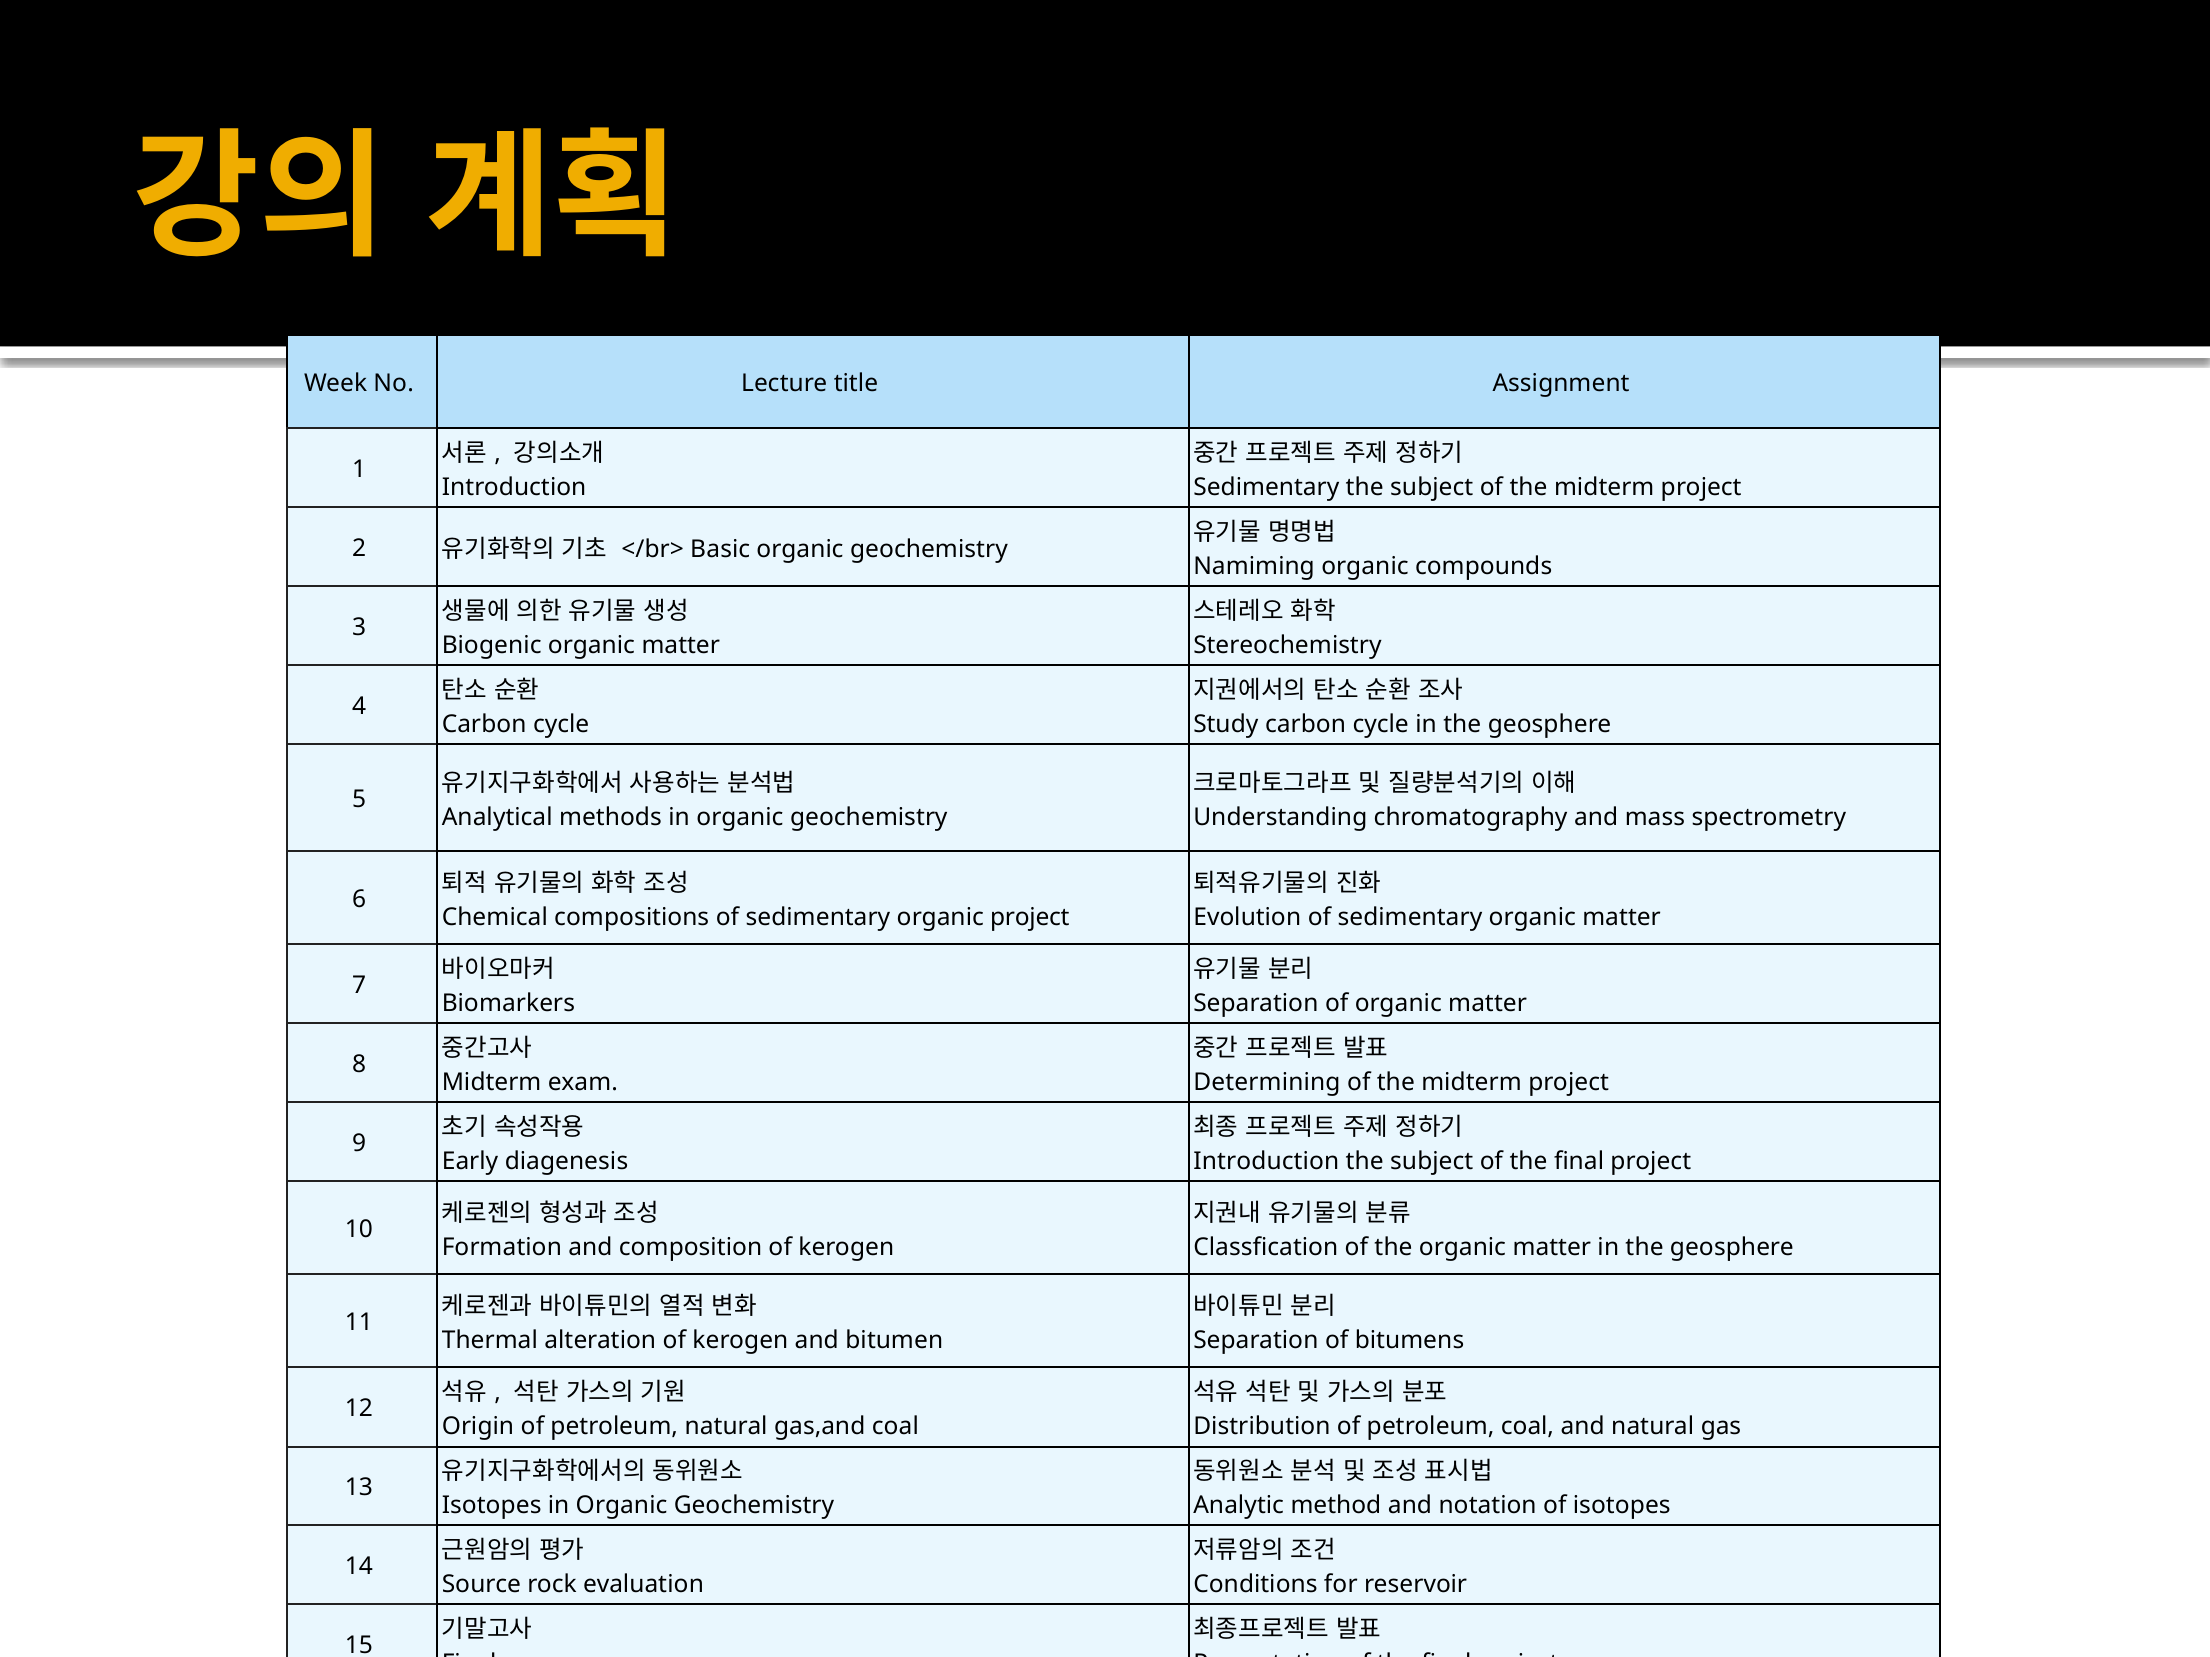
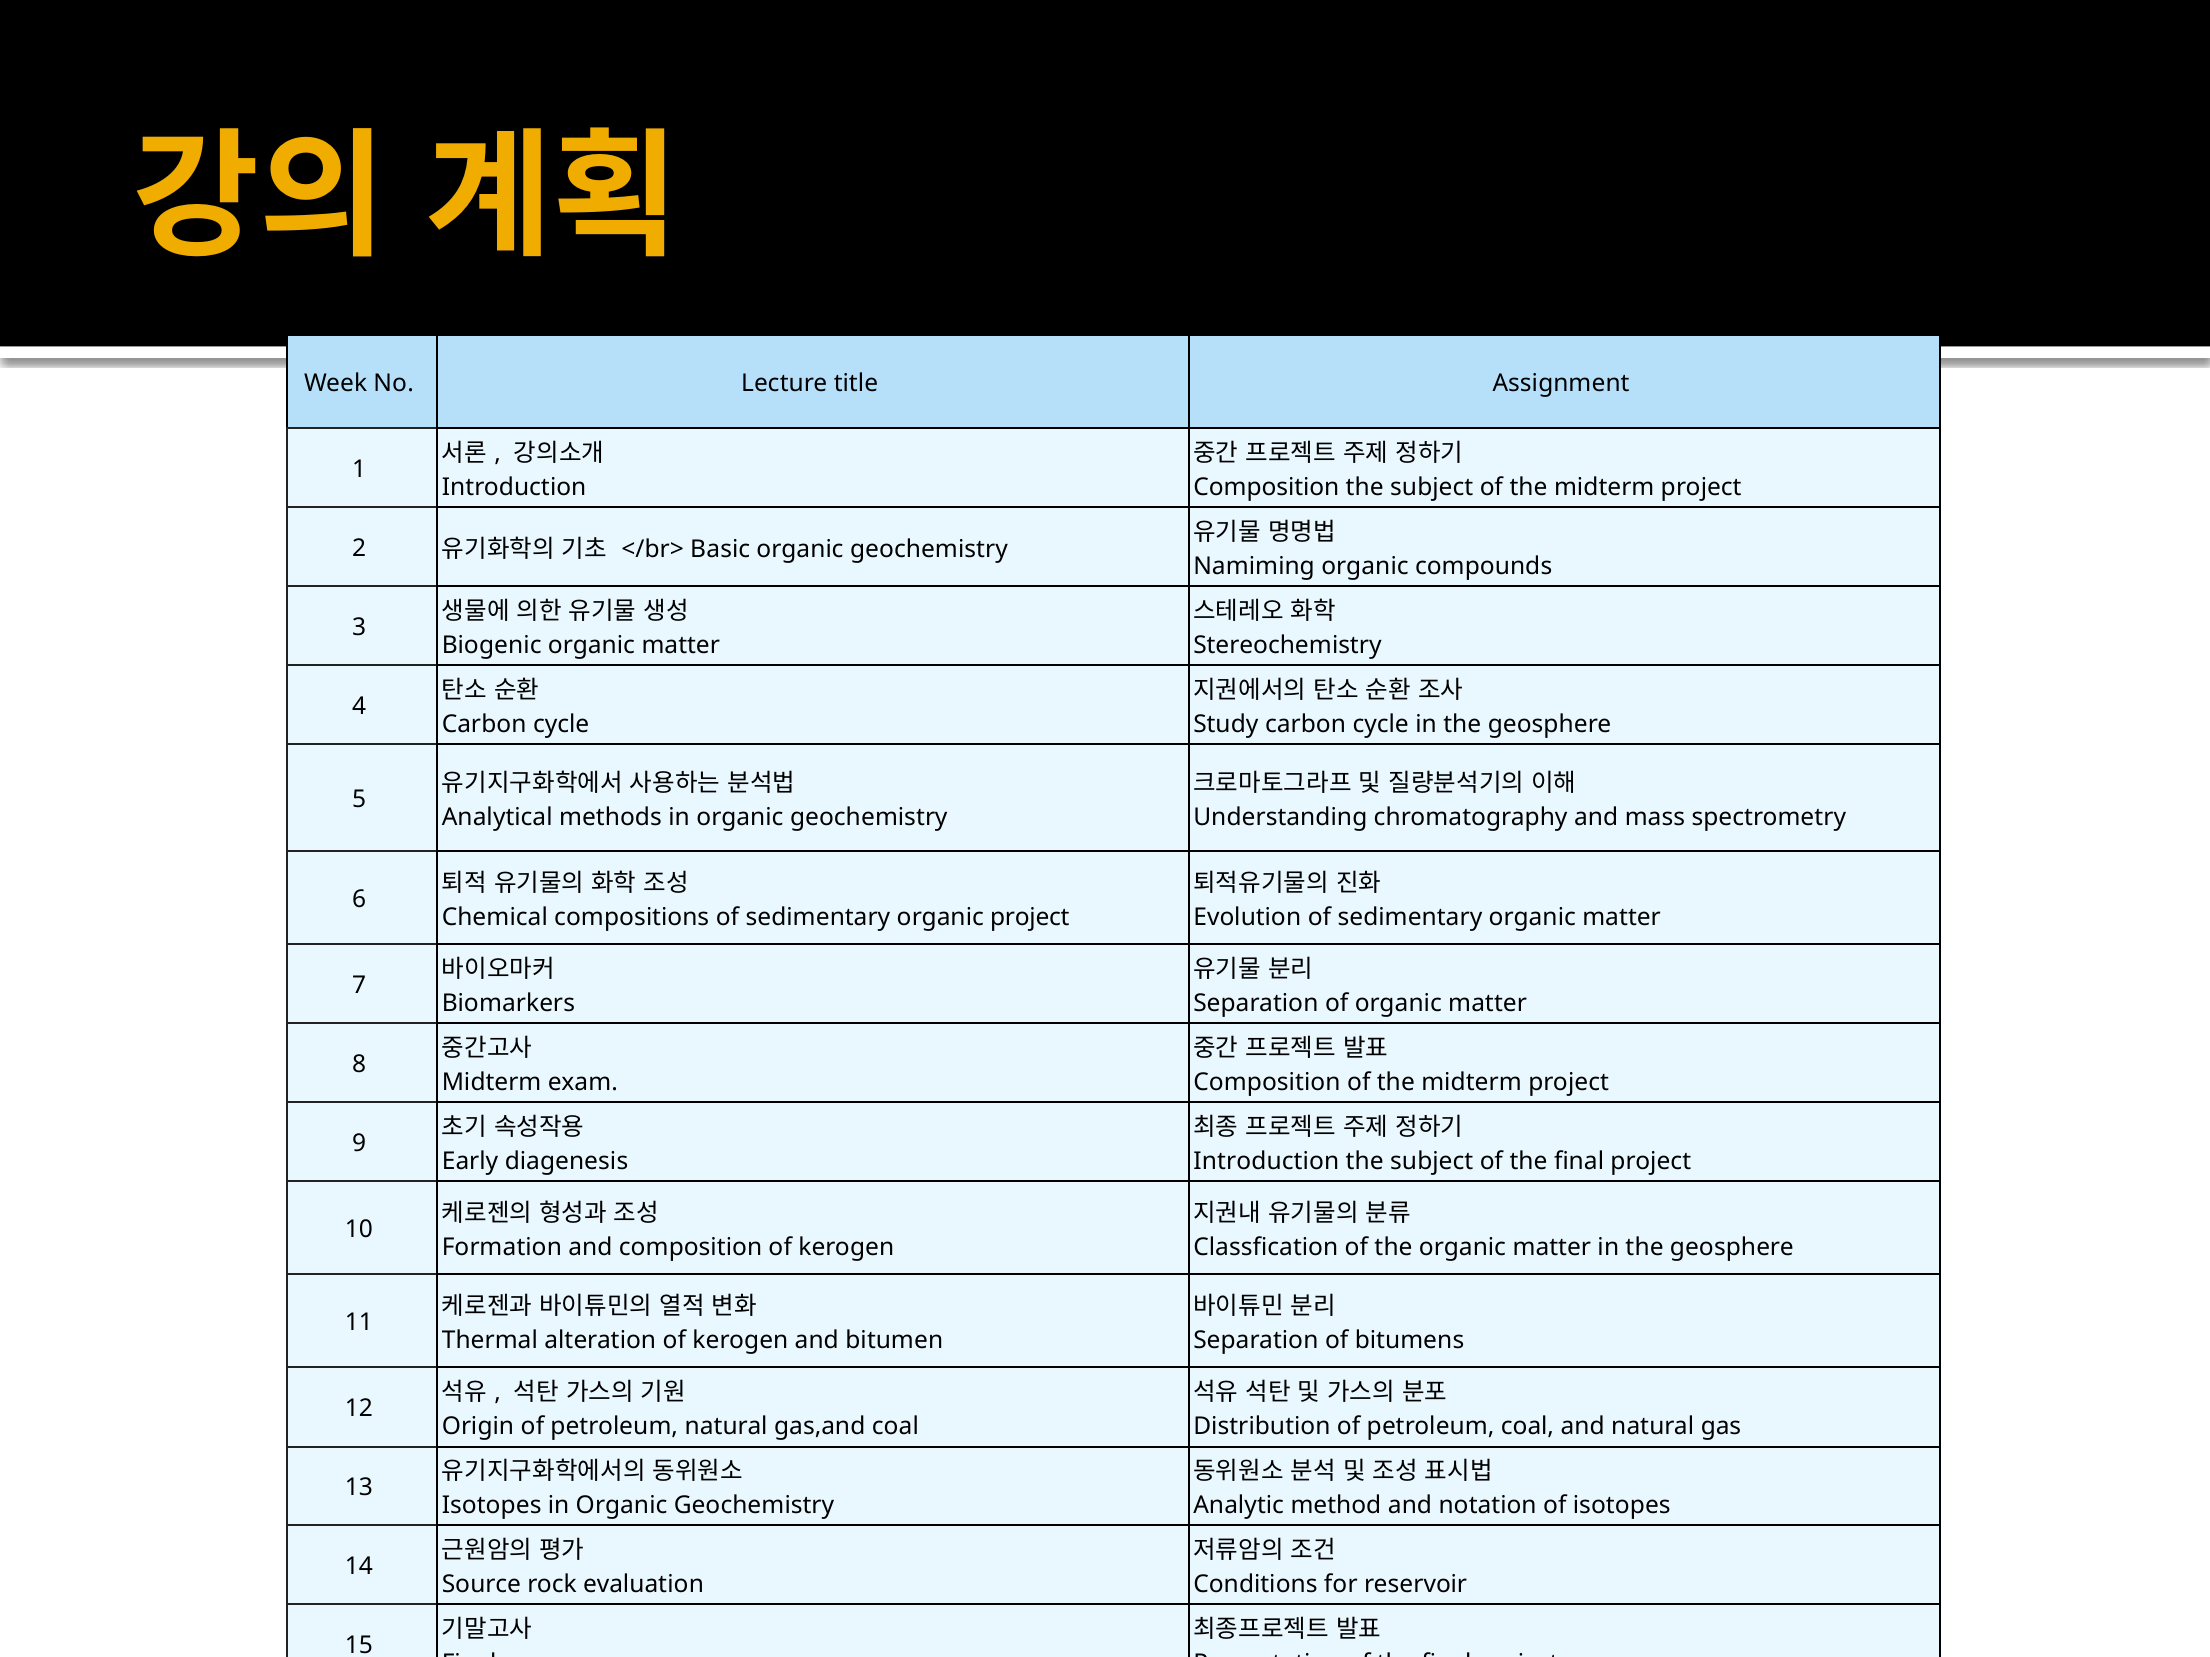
Sedimentary: Sedimentary -> Composition (1266, 487)
Determining: Determining -> Composition (1267, 1082)
